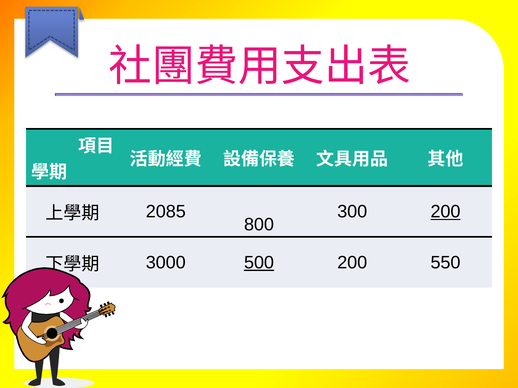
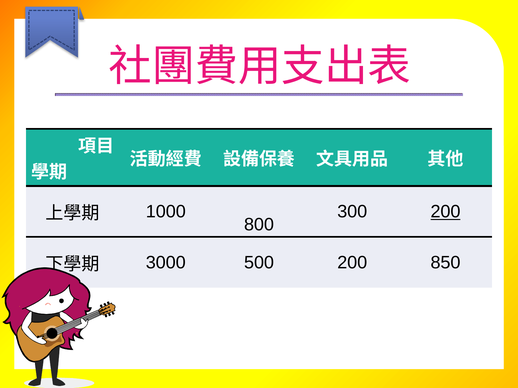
2085: 2085 -> 1000 (166, 212)
500 underline: present -> none (259, 263)
550: 550 -> 850 (445, 263)
